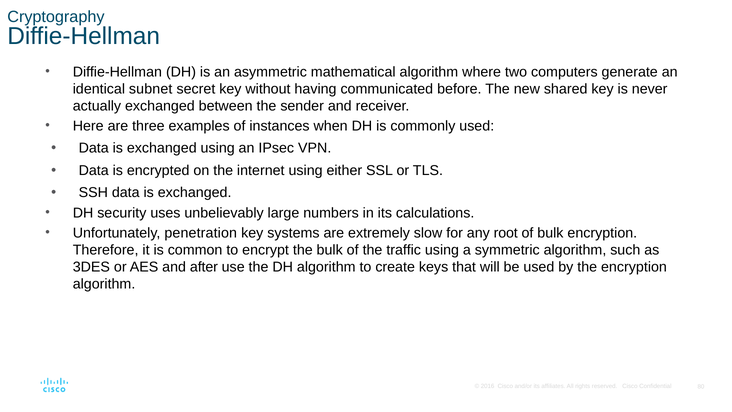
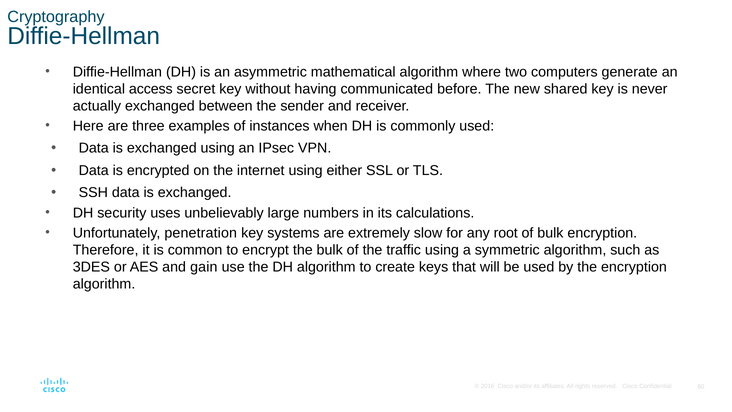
subnet: subnet -> access (151, 89)
after: after -> gain (204, 267)
